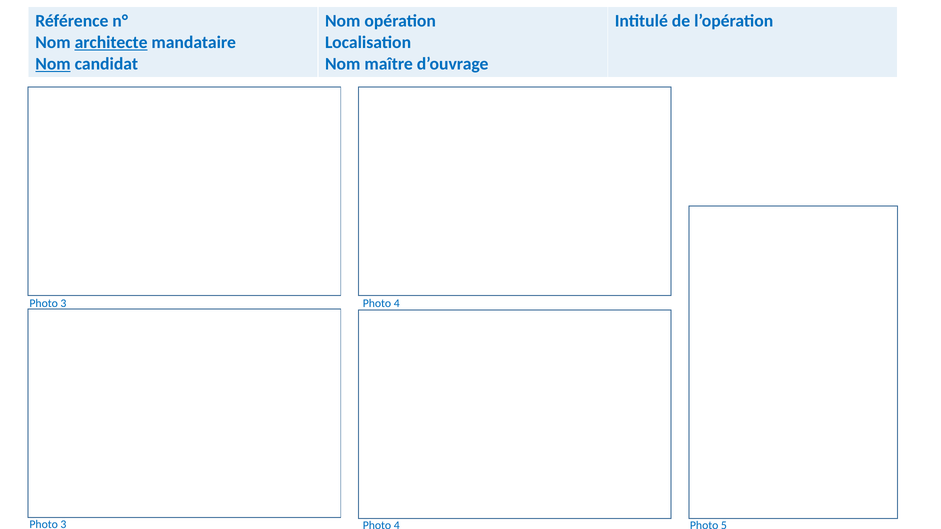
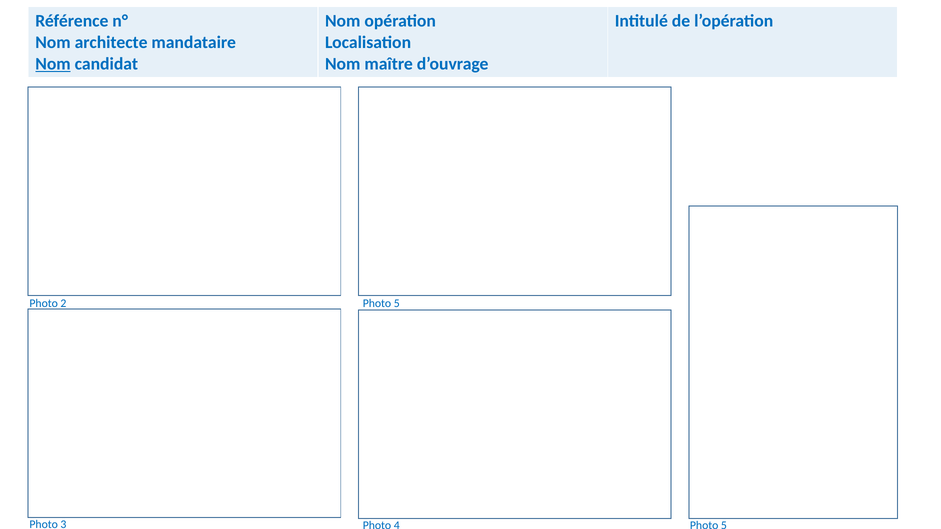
architecte underline: present -> none (111, 43)
3: 3 -> 2 (63, 304)
4: 4 -> 5 (397, 304)
